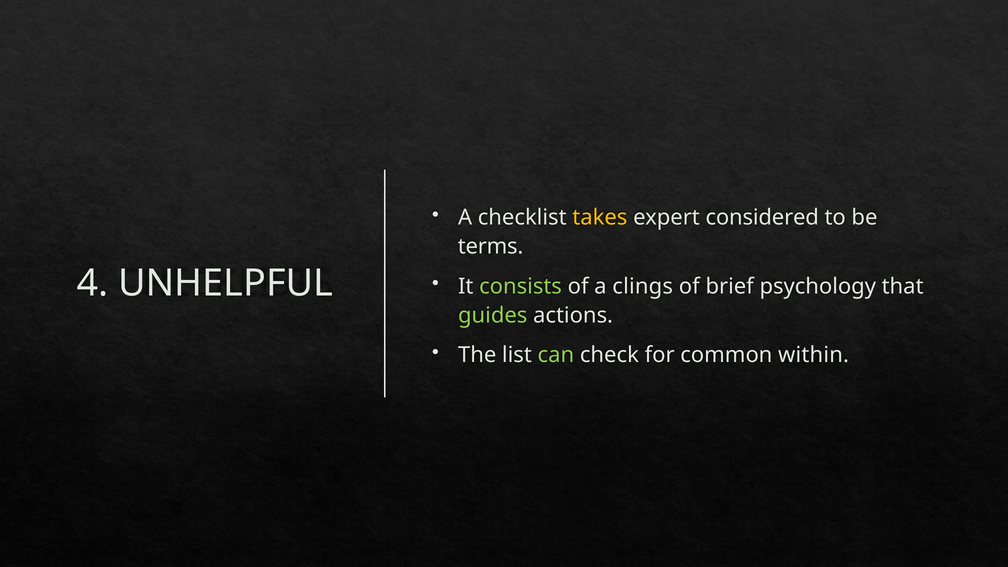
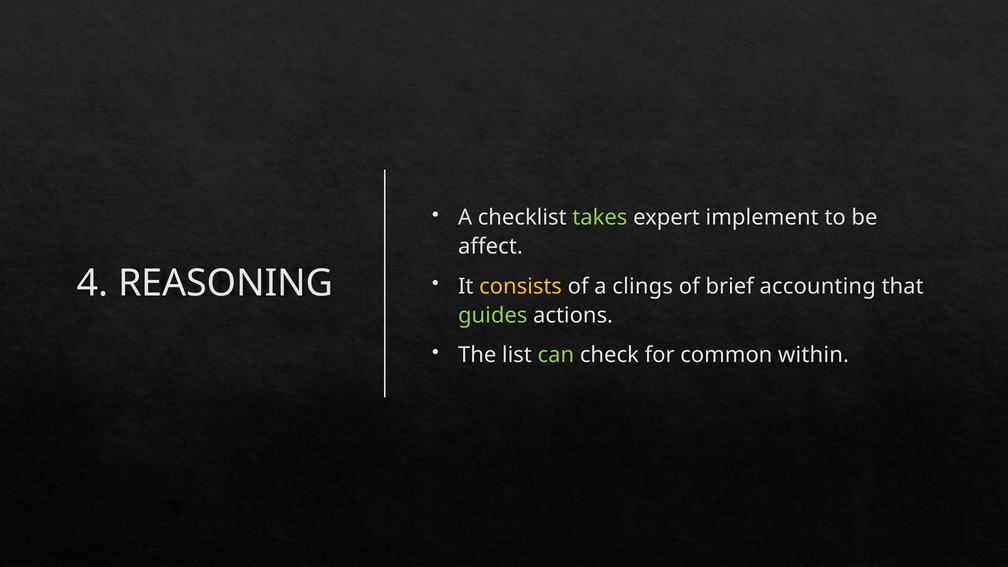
takes colour: yellow -> light green (600, 217)
considered: considered -> implement (762, 217)
terms: terms -> affect (490, 247)
UNHELPFUL: UNHELPFUL -> REASONING (226, 283)
consists colour: light green -> yellow (521, 286)
psychology: psychology -> accounting (818, 286)
